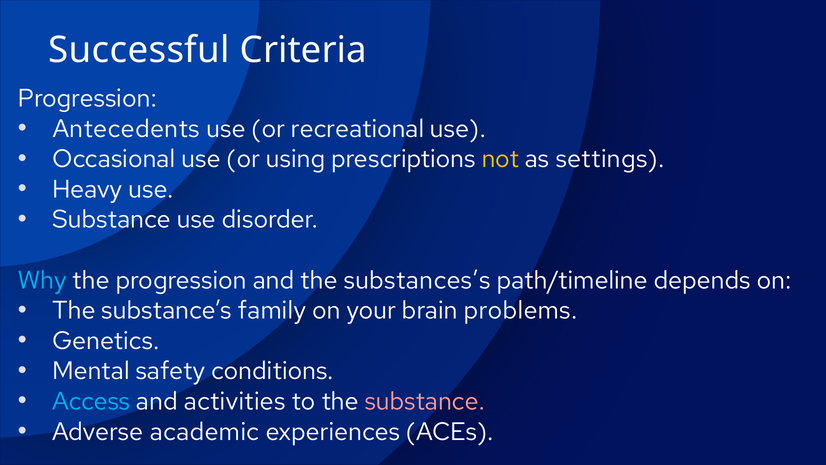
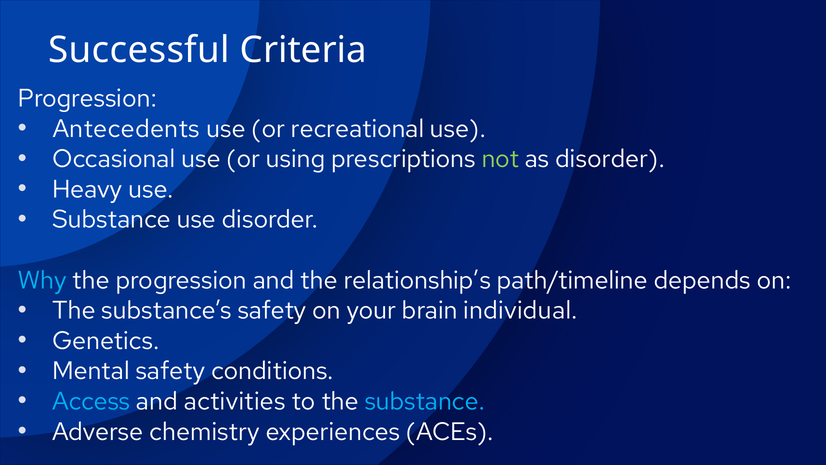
not colour: yellow -> light green (500, 159)
as settings: settings -> disorder (610, 159)
substances’s: substances’s -> relationship’s (417, 280)
substance’s family: family -> safety (272, 310)
problems: problems -> individual (521, 310)
substance colour: pink -> light blue (425, 401)
academic: academic -> chemistry (205, 431)
